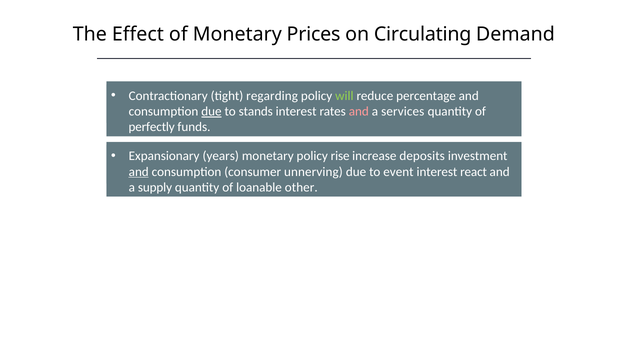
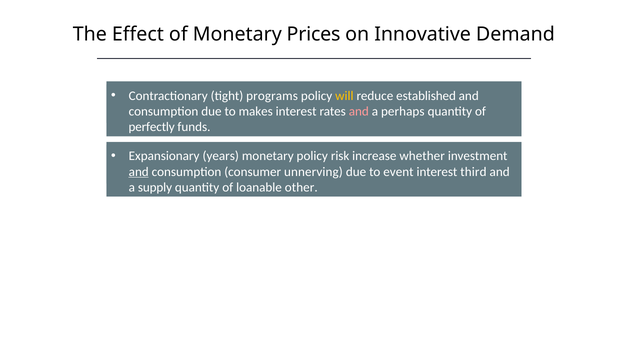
Circulating: Circulating -> Innovative (423, 35)
regarding: regarding -> programs (272, 96)
will colour: light green -> yellow (344, 96)
percentage: percentage -> established (426, 96)
due underline: present -> none (211, 111)
stands: stands -> makes (256, 111)
services: services -> perhaps (403, 111)
rise: rise -> risk (340, 156)
deposits: deposits -> whether (422, 156)
react: react -> third (473, 172)
